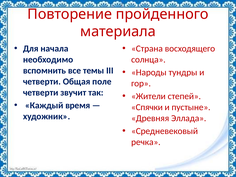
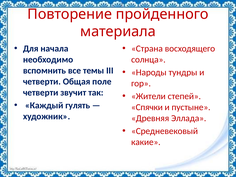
время: время -> гулять (78, 105)
речка: речка -> какие (146, 142)
